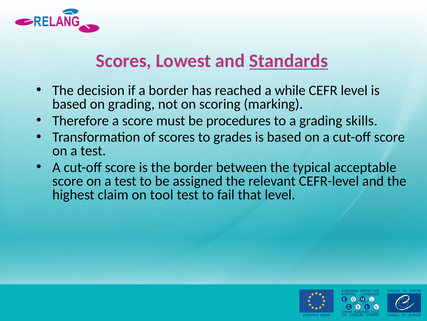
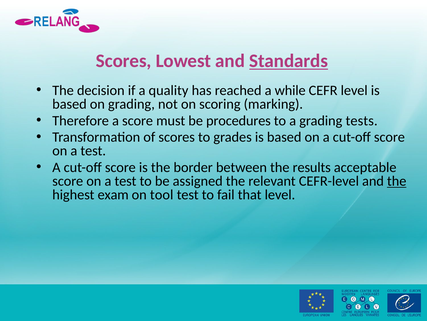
a border: border -> quality (169, 90)
skills: skills -> tests (362, 120)
typical: typical -> results (312, 167)
the underline: none -> present (397, 181)
claim: claim -> exam (113, 194)
